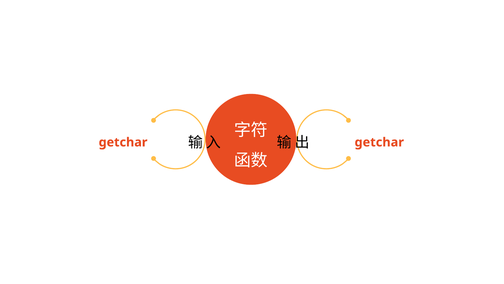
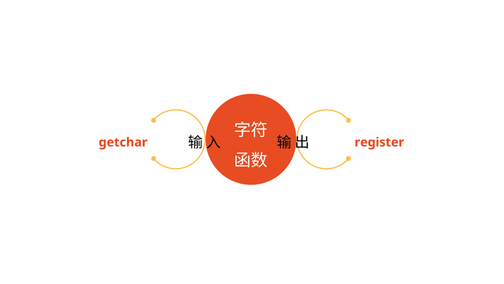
getchar: getchar -> register (379, 142)
